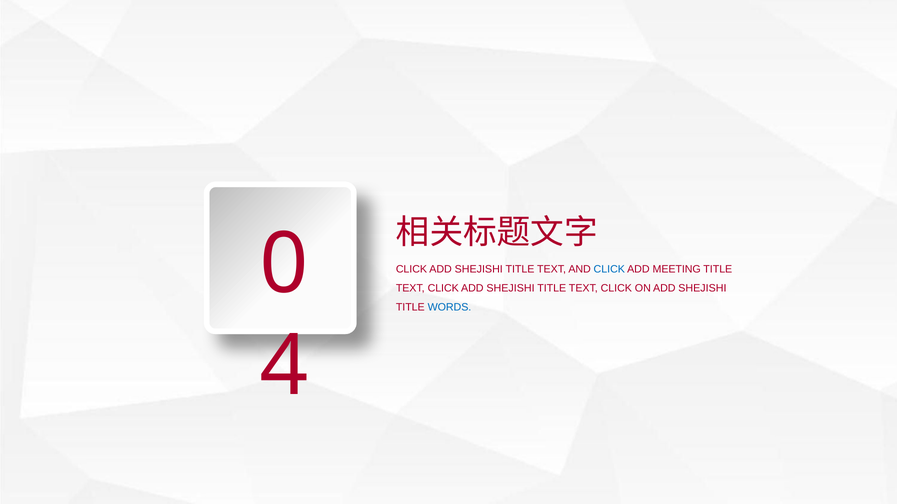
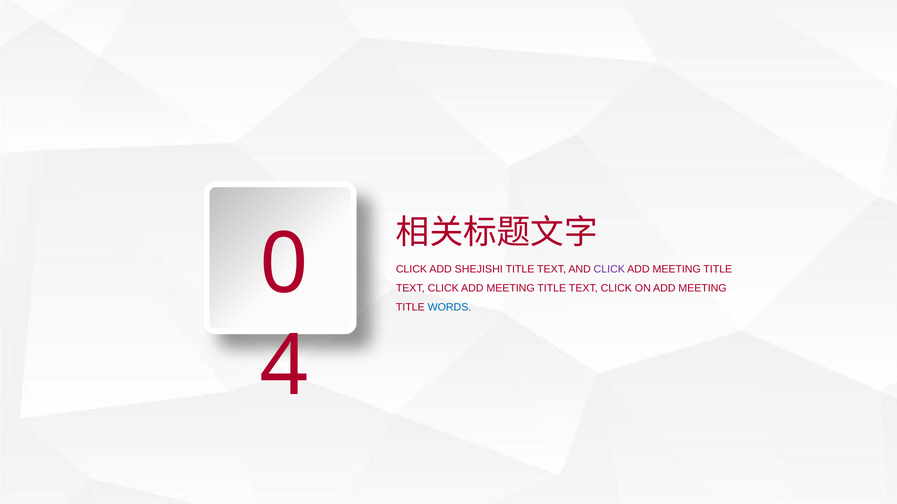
CLICK colour: blue -> purple (609, 269)
SHEJISHI: SHEJISHI -> MEETING (511, 289)
ON ADD SHEJISHI: SHEJISHI -> MEETING (702, 289)
